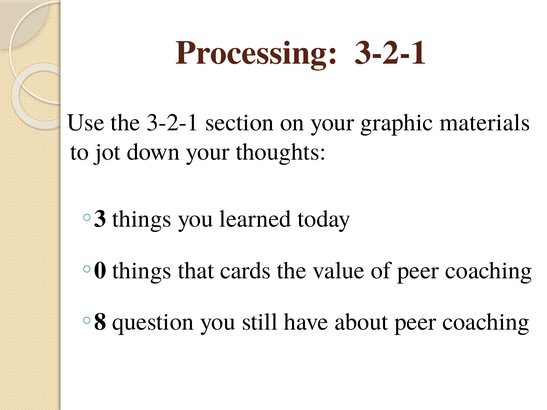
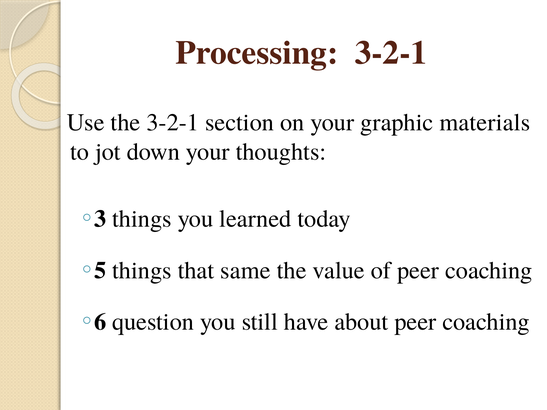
0: 0 -> 5 (100, 271)
cards: cards -> same (245, 271)
8: 8 -> 6 (100, 322)
